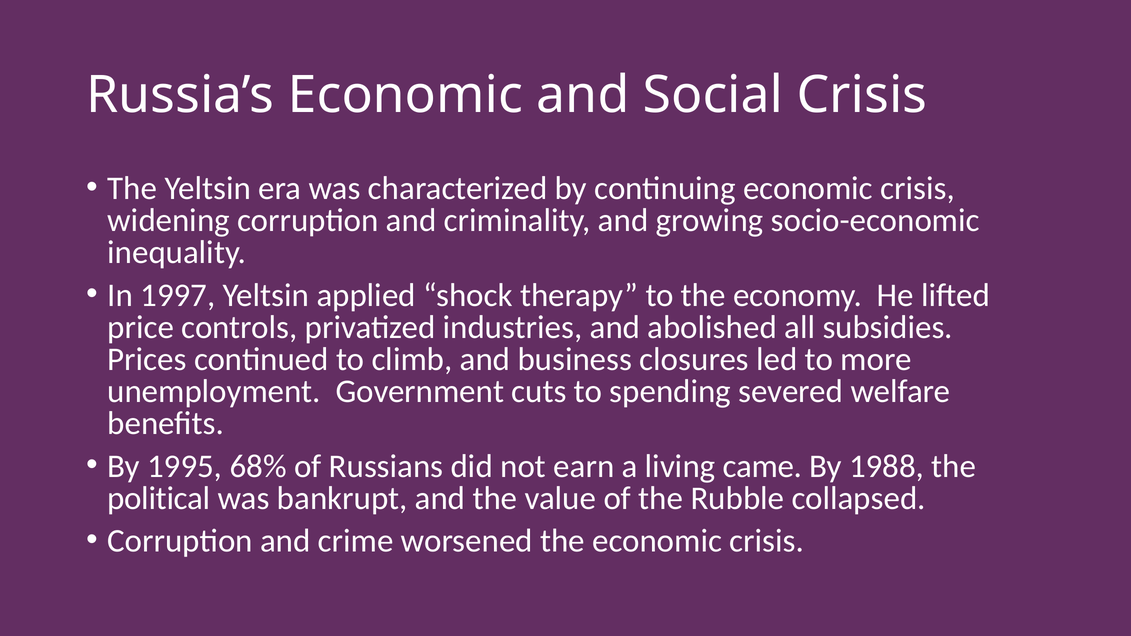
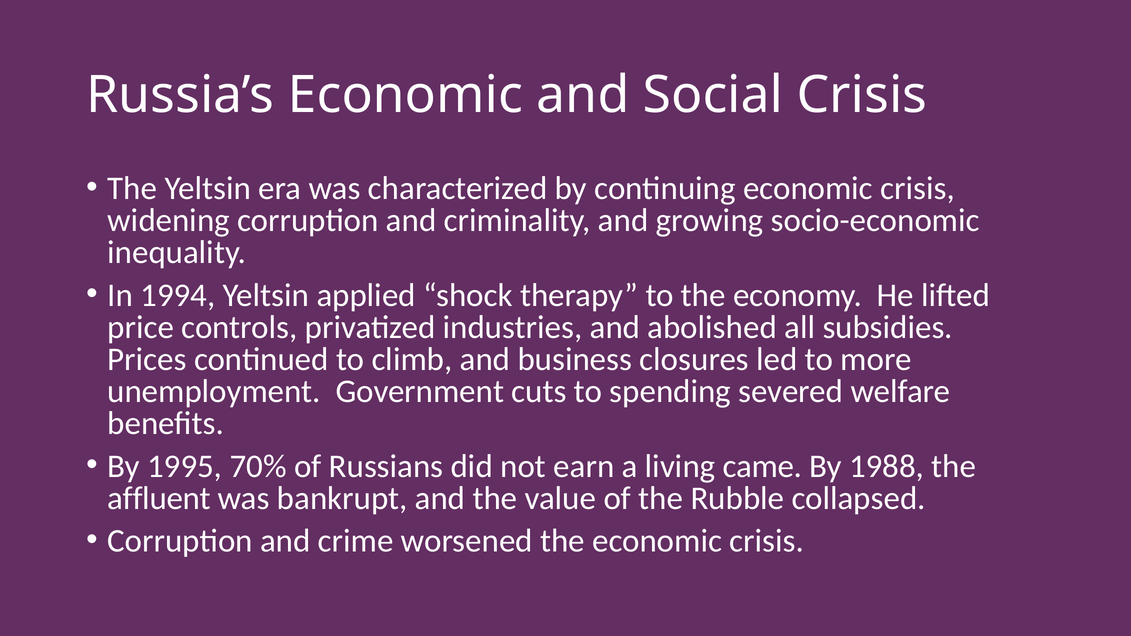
1997: 1997 -> 1994 (178, 295)
68%: 68% -> 70% (258, 466)
political: political -> affluent (159, 498)
